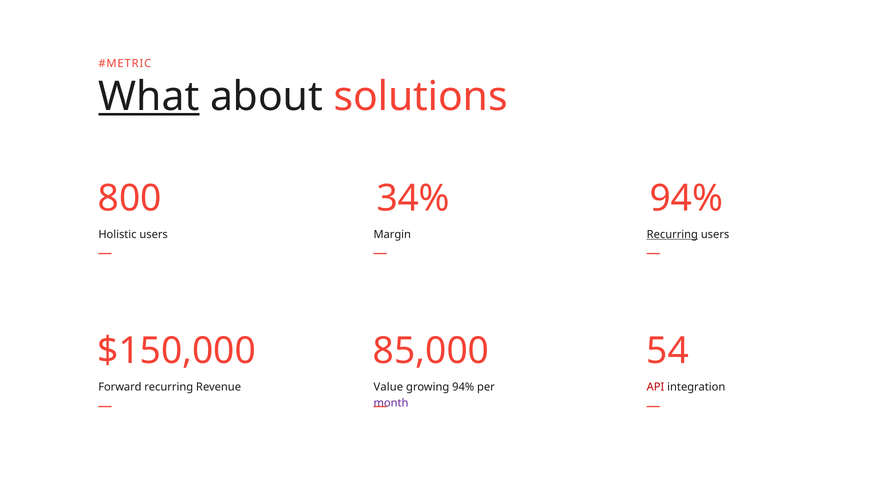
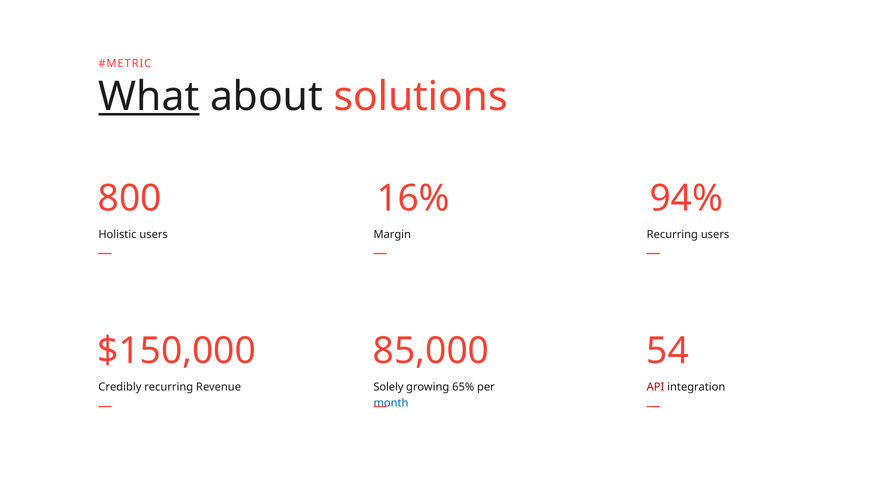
34%: 34% -> 16% (413, 198)
Recurring underline: present -> none (672, 234)
Forward: Forward -> Credibly (120, 386)
Value: Value -> Solely (388, 386)
growing 94%: 94% -> 65% (463, 386)
month colour: purple -> blue (391, 402)
